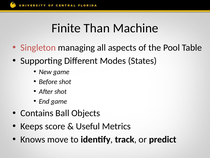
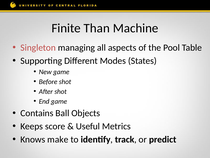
move: move -> make (58, 139)
